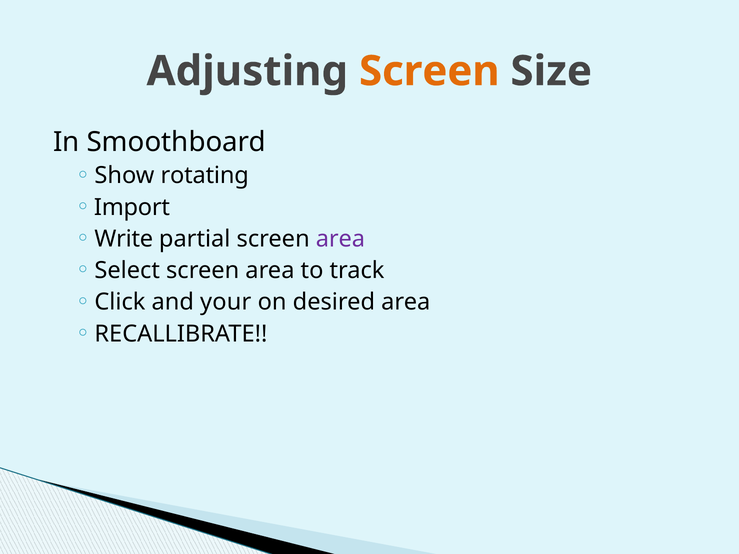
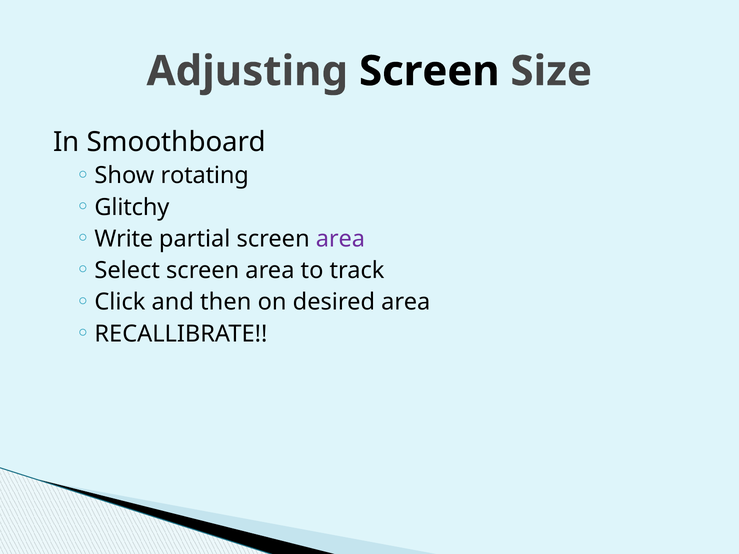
Screen colour: orange -> black (429, 71)
Import: Import -> Glitchy (132, 207)
your: your -> then (226, 302)
